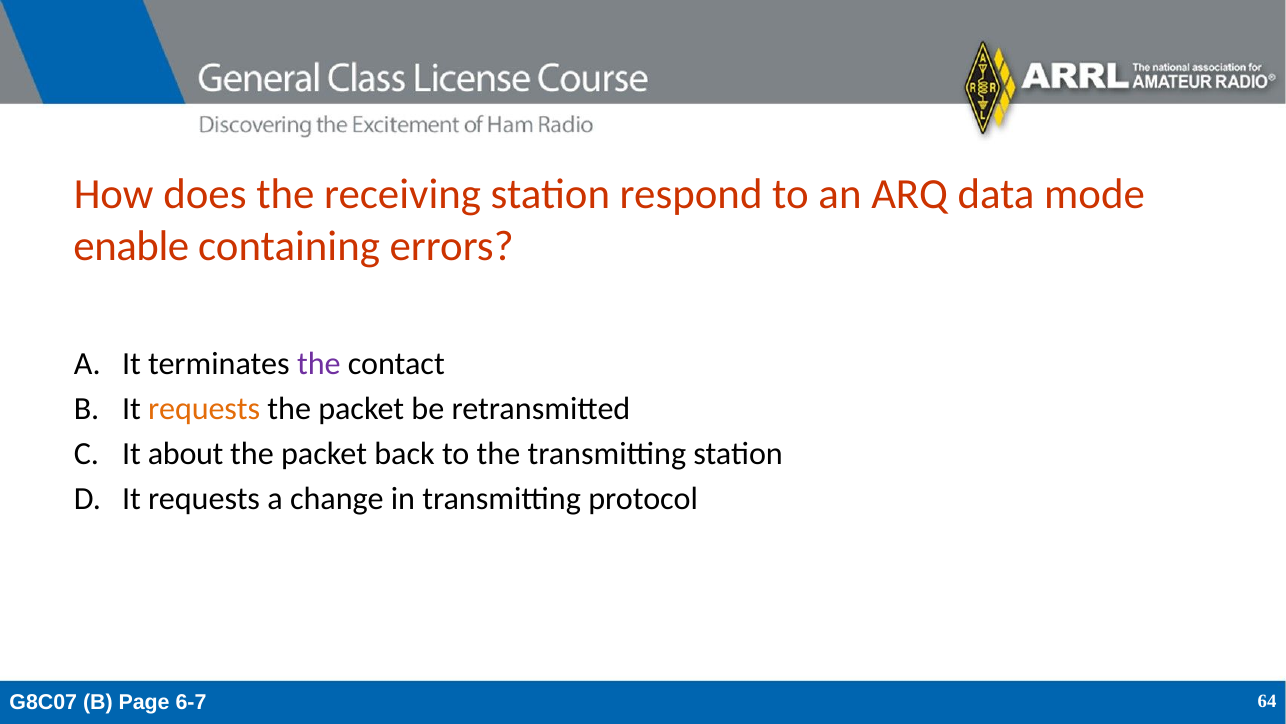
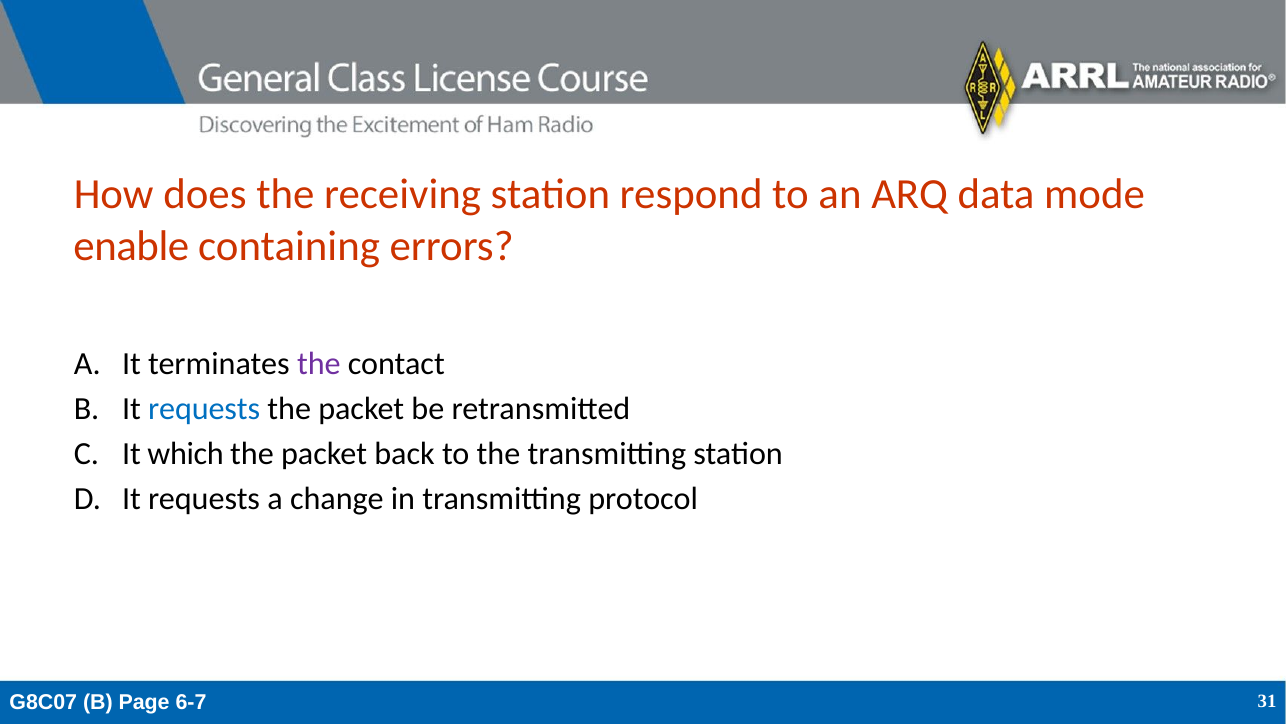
requests colour: orange -> blue (204, 409)
about: about -> which (186, 454)
64: 64 -> 31 (1267, 701)
